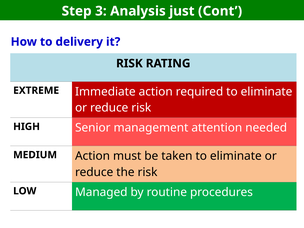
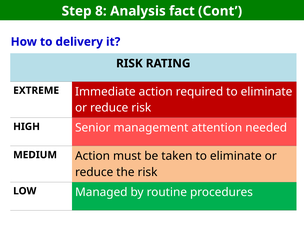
3: 3 -> 8 (101, 11)
just: just -> fact (182, 11)
